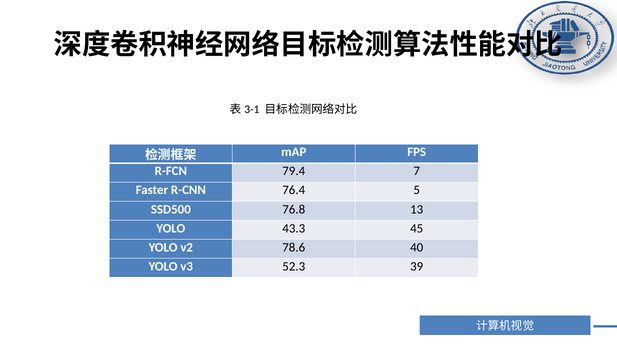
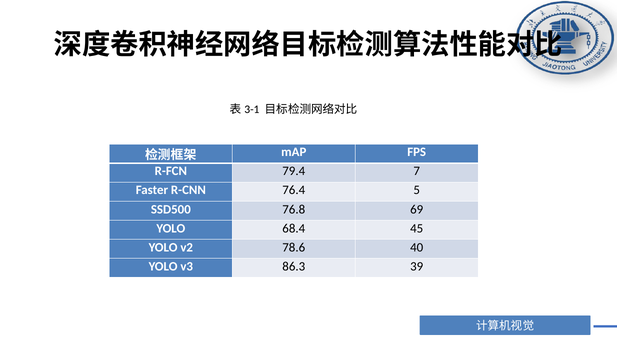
13: 13 -> 69 (417, 209)
43.3: 43.3 -> 68.4 (294, 228)
52.3: 52.3 -> 86.3 (294, 266)
